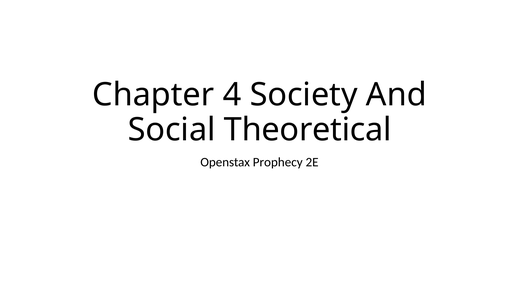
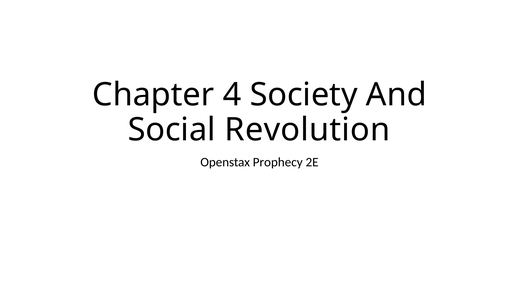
Theoretical: Theoretical -> Revolution (307, 130)
